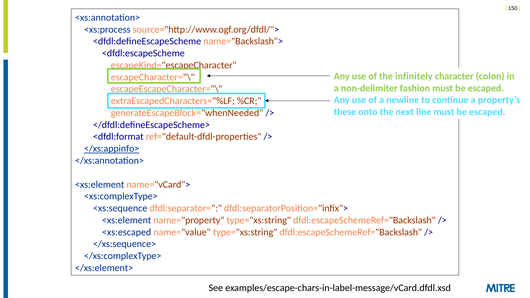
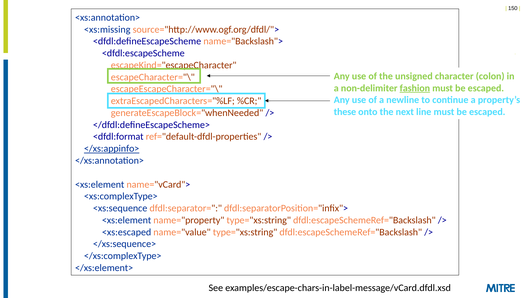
<xs:process: <xs:process -> <xs:missing (107, 29)
infinitely: infinitely -> unsigned (414, 76)
fashion underline: none -> present (415, 88)
